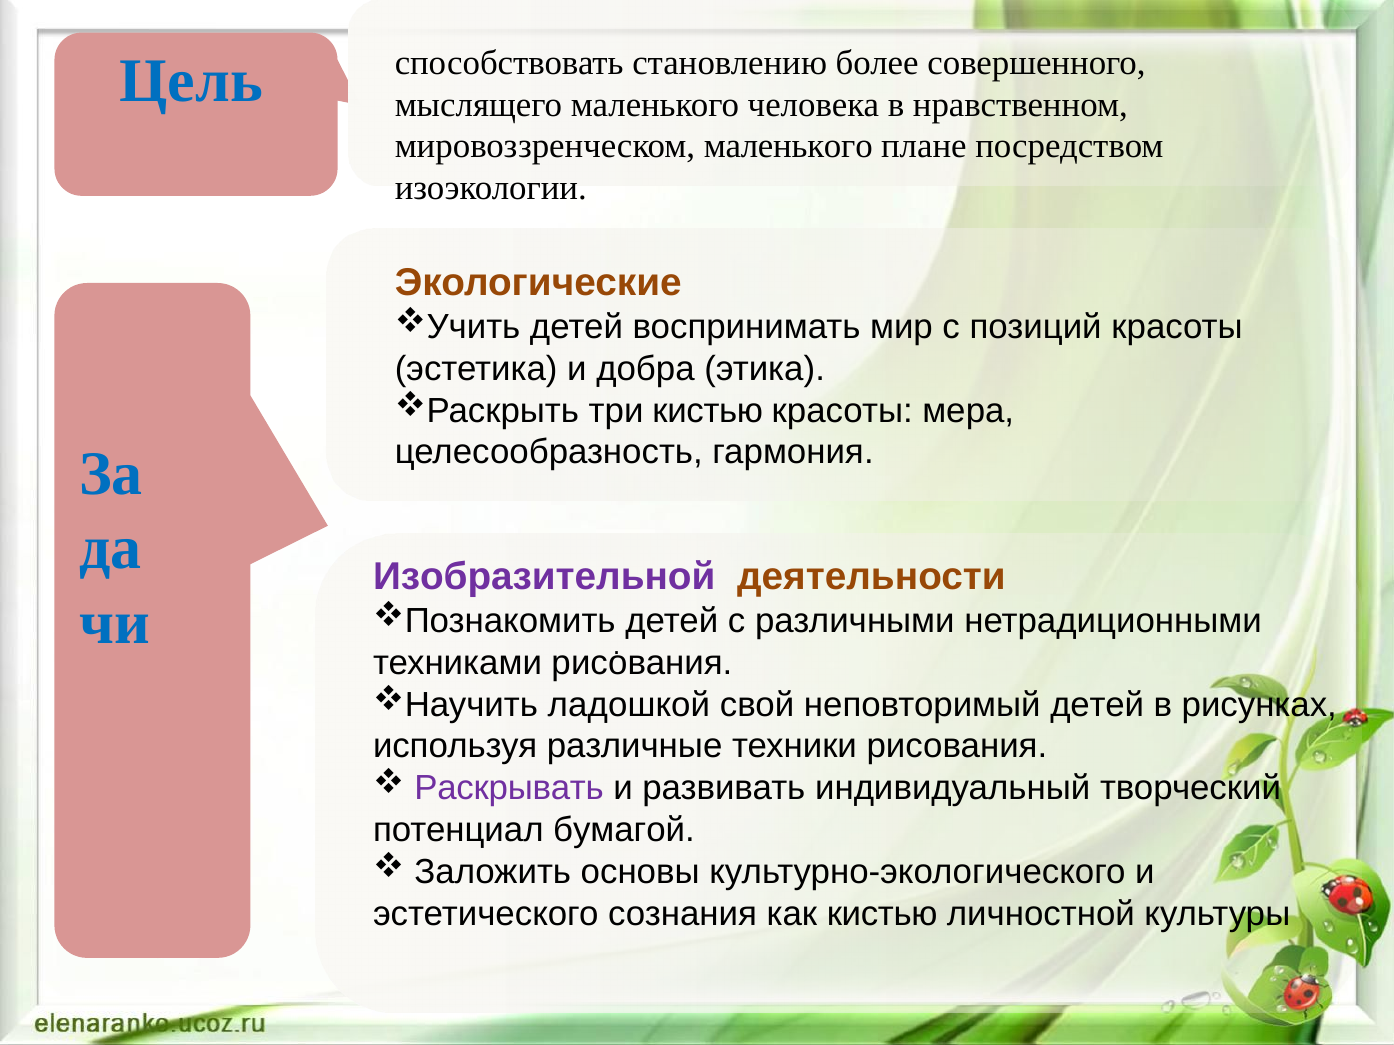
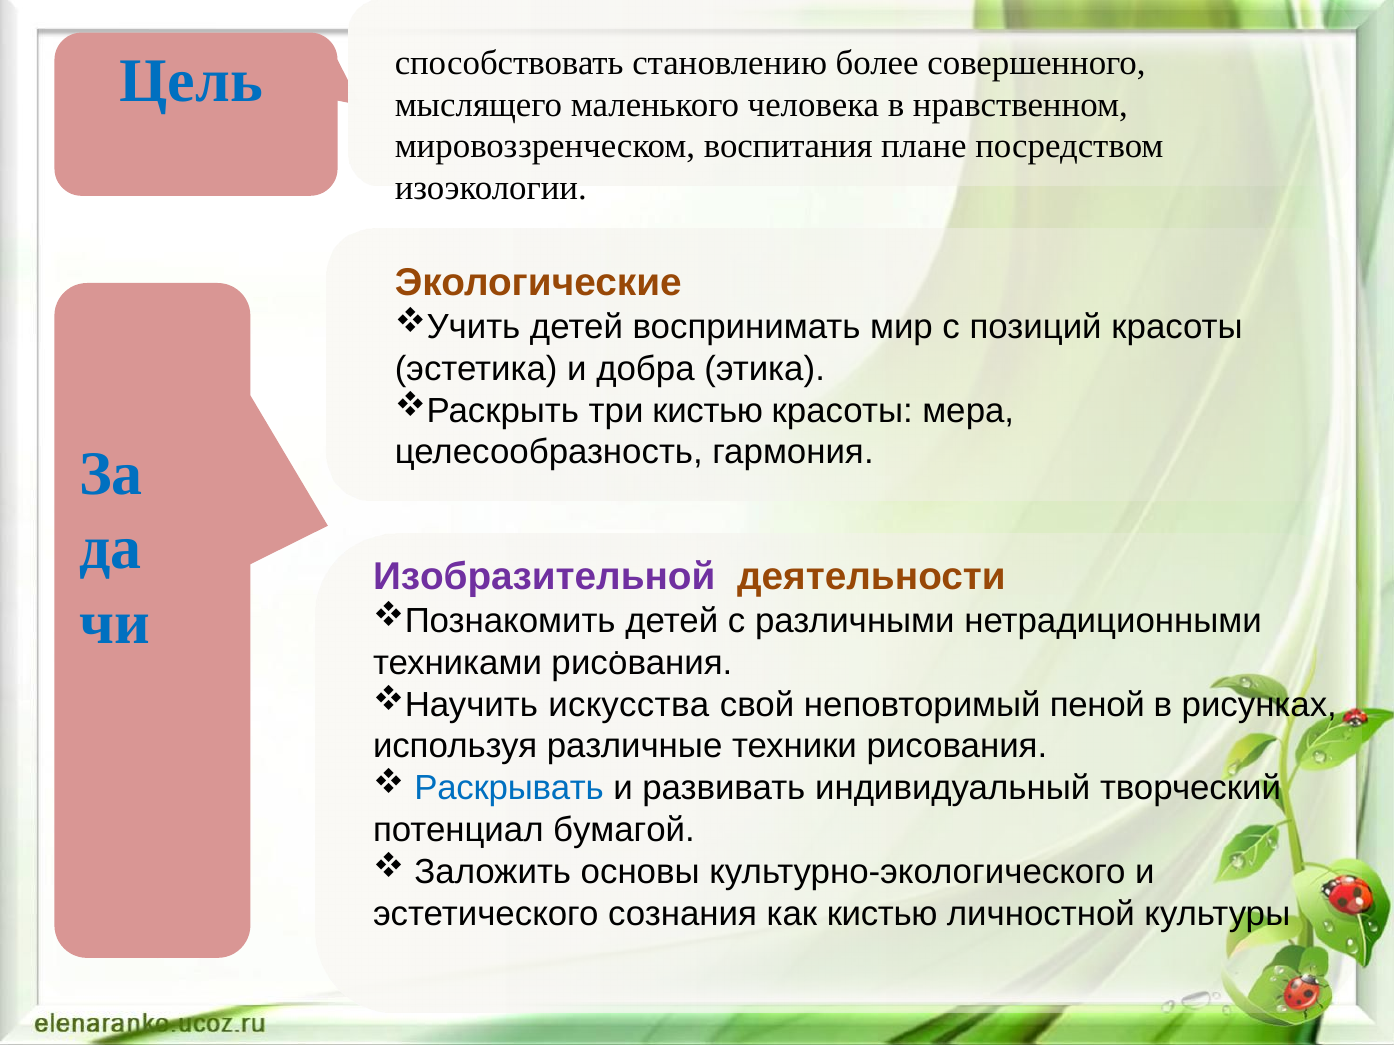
мировоззренческом маленького: маленького -> воспитания (788, 146)
ладошкой: ладошкой -> искусства (629, 705)
неповторимый детей: детей -> пеной (1097, 705)
Раскрывать colour: purple -> blue (509, 789)
